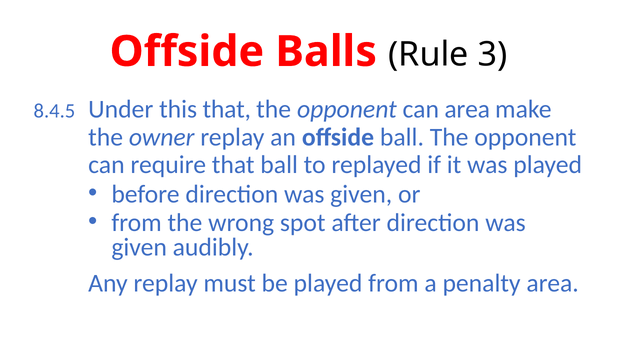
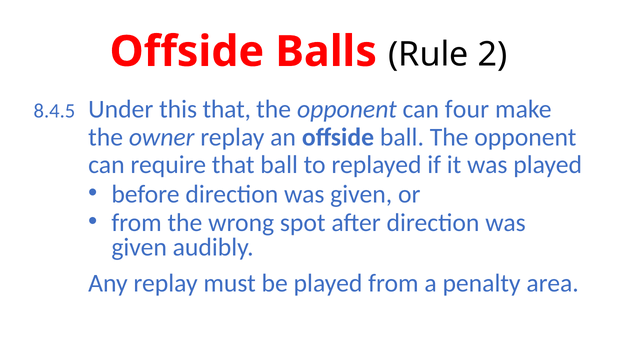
3: 3 -> 2 (492, 55)
can area: area -> four (467, 109)
